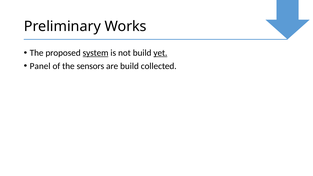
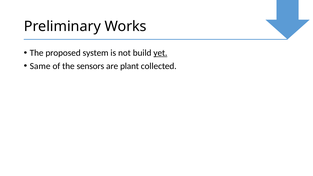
system underline: present -> none (96, 53)
Panel: Panel -> Same (40, 66)
are build: build -> plant (130, 66)
